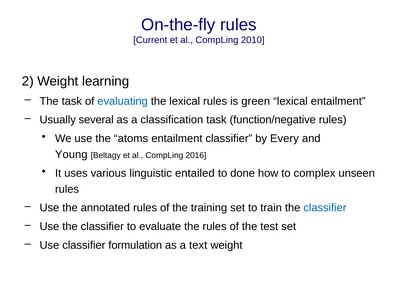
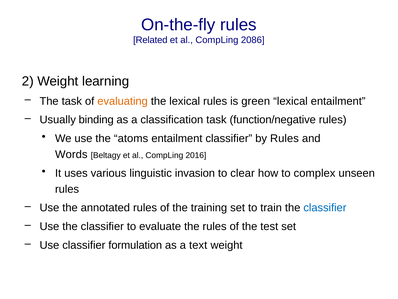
Current: Current -> Related (150, 40)
2010: 2010 -> 2086 (253, 40)
evaluating colour: blue -> orange (123, 101)
several: several -> binding (96, 120)
by Every: Every -> Rules (284, 138)
Young: Young -> Words (71, 154)
entailed: entailed -> invasion (195, 173)
done: done -> clear (243, 173)
